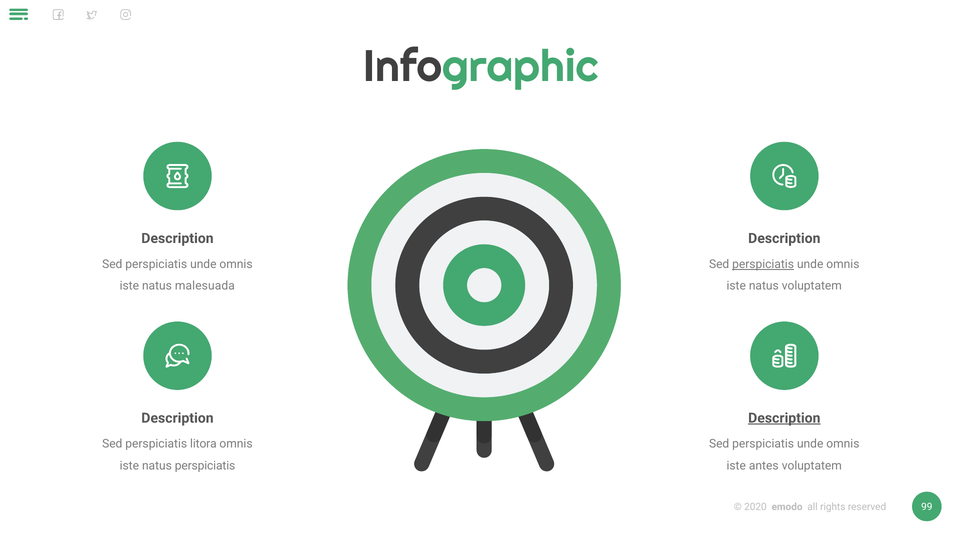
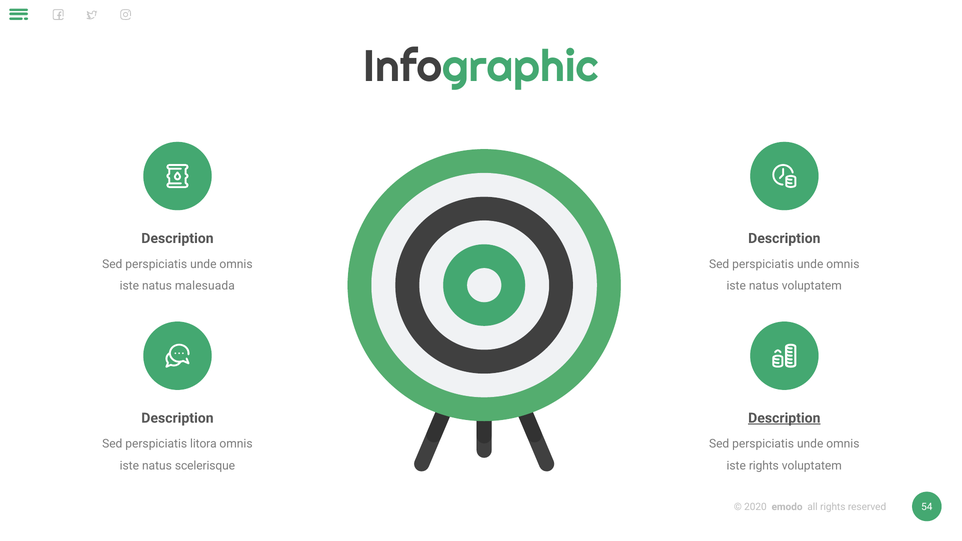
perspiciatis underline: present -> none (763, 264)
natus perspiciatis: perspiciatis -> scelerisque (205, 466)
iste antes: antes -> rights (764, 466)
99: 99 -> 54 (927, 507)
